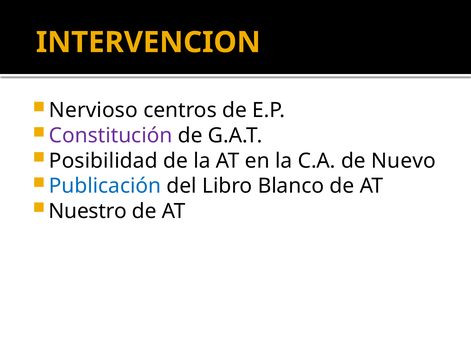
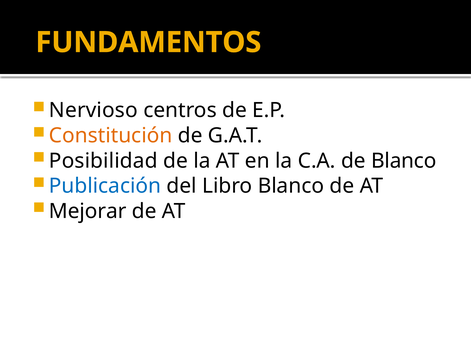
INTERVENCION: INTERVENCION -> FUNDAMENTOS (148, 42)
Constitución colour: purple -> orange (111, 135)
de Nuevo: Nuevo -> Blanco (404, 160)
Nuestro: Nuestro -> Mejorar (88, 211)
